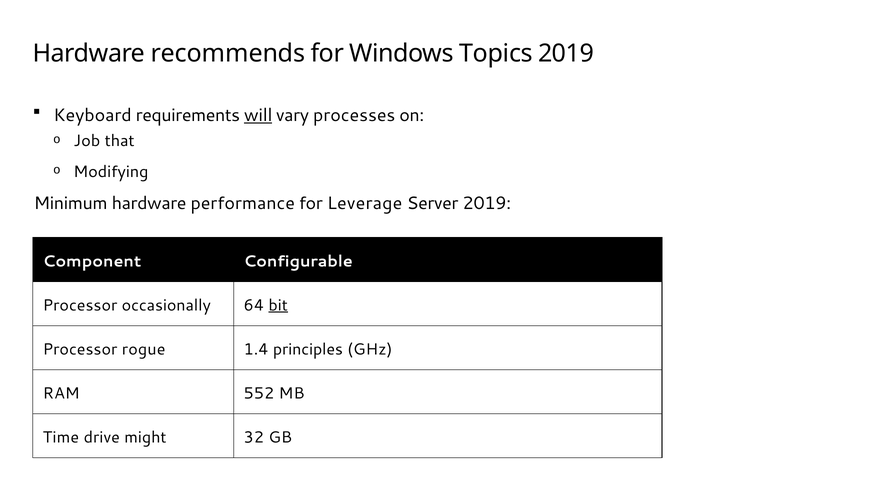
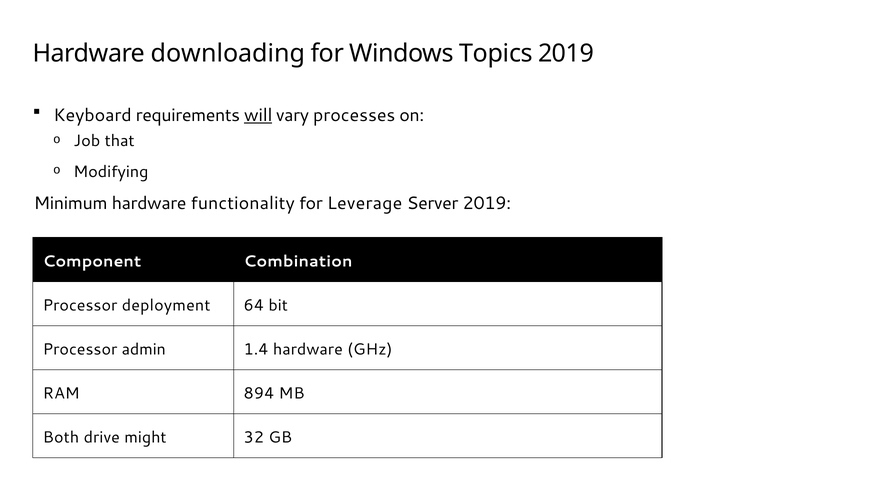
recommends: recommends -> downloading (228, 53)
performance: performance -> functionality (243, 203)
Configurable: Configurable -> Combination (298, 261)
occasionally: occasionally -> deployment (166, 305)
bit underline: present -> none (278, 305)
rogue: rogue -> admin (144, 349)
1.4 principles: principles -> hardware (308, 349)
552: 552 -> 894 (259, 394)
Time: Time -> Both (61, 438)
